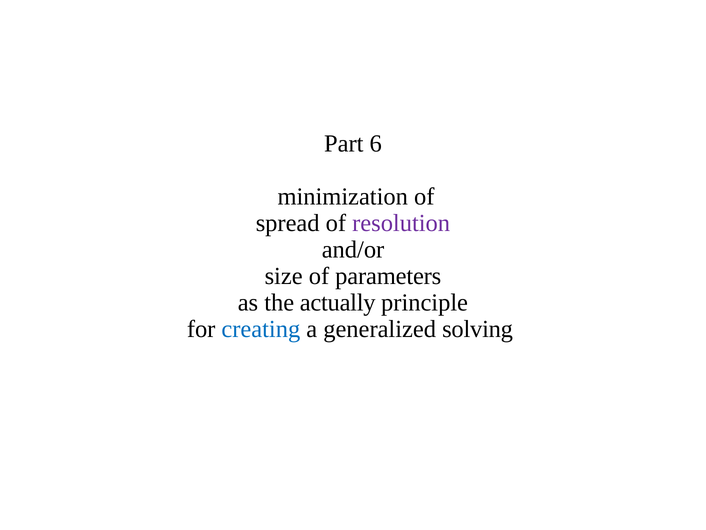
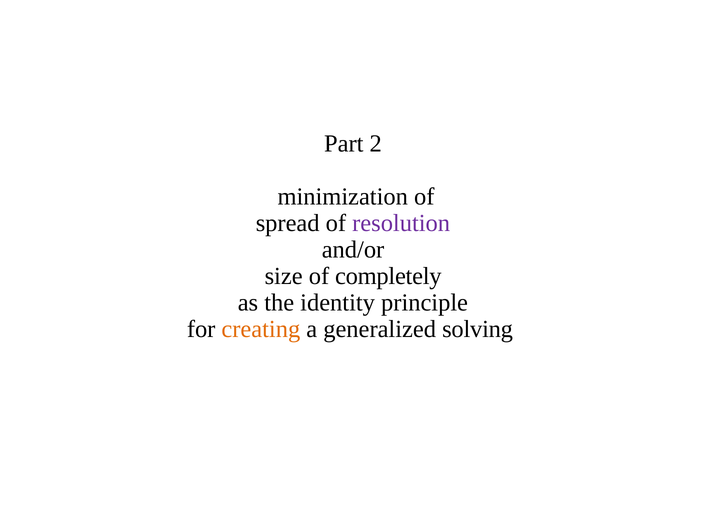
6: 6 -> 2 (376, 143)
parameters: parameters -> completely (388, 276)
actually: actually -> identity (338, 302)
creating colour: blue -> orange (261, 329)
